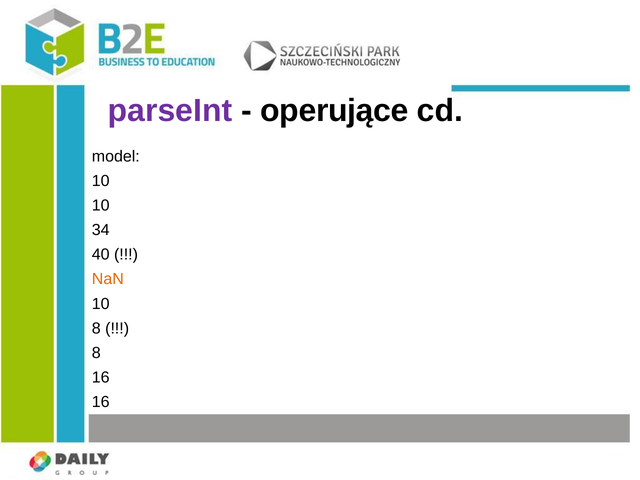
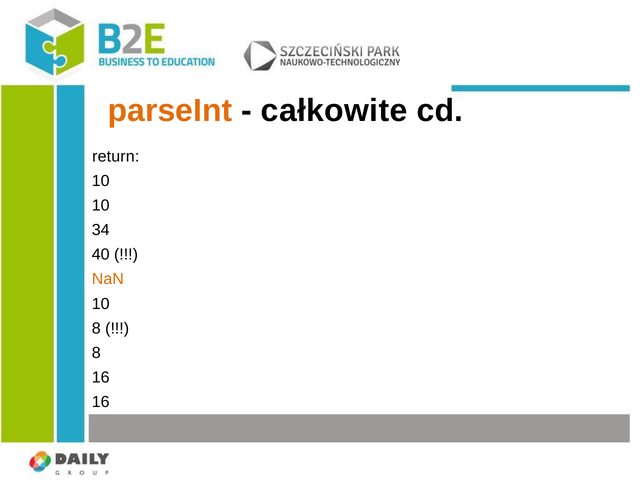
parseInt colour: purple -> orange (170, 111)
operujące: operujące -> całkowite (334, 111)
model: model -> return (116, 156)
